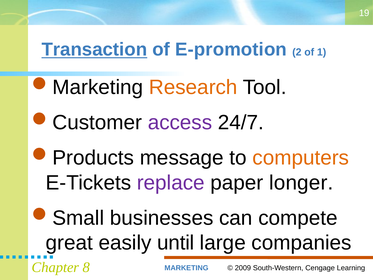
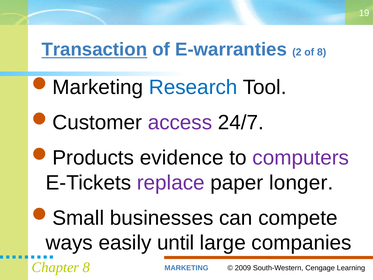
E-promotion: E-promotion -> E-warranties (231, 49)
of 1: 1 -> 8 (322, 52)
Research colour: orange -> blue (193, 87)
message: message -> evidence (182, 158)
computers colour: orange -> purple (301, 158)
great: great -> ways (69, 243)
